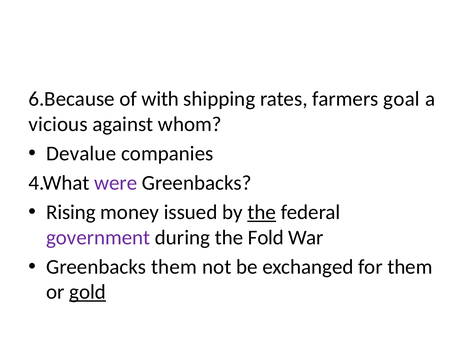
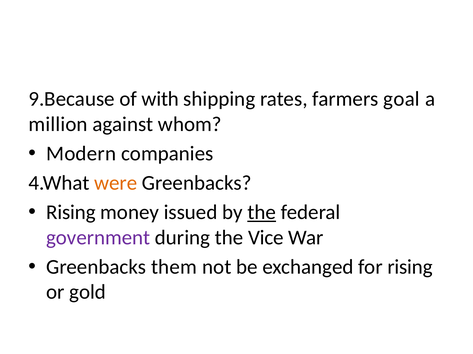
6.Because: 6.Because -> 9.Because (72, 99)
vicious: vicious -> million (58, 124)
Devalue: Devalue -> Modern (81, 154)
were colour: purple -> orange (116, 183)
Fold: Fold -> Vice (266, 238)
for them: them -> rising (410, 267)
gold underline: present -> none (88, 293)
